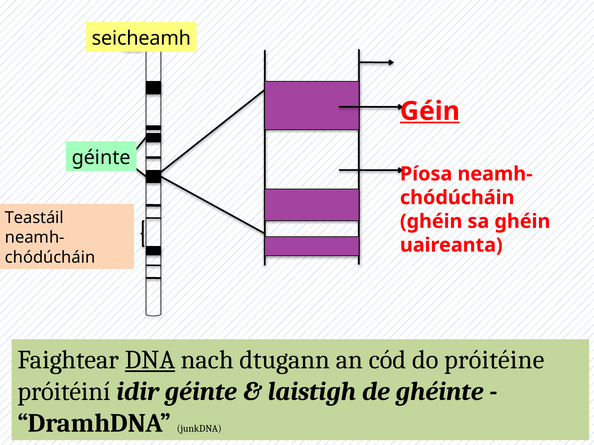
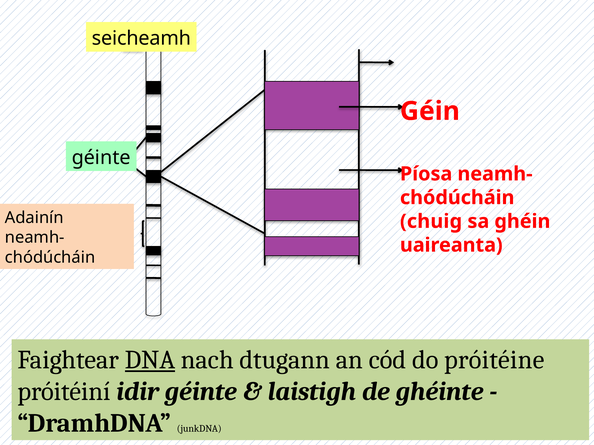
Géin underline: present -> none (430, 111)
Teastáil: Teastáil -> Adainín (34, 218)
ghéin: ghéin -> chuig (431, 222)
